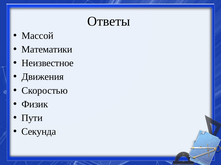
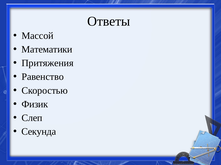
Неизвестное: Неизвестное -> Притяжения (48, 63)
Движения: Движения -> Равенство (43, 77)
Пути: Пути -> Слеп (32, 118)
